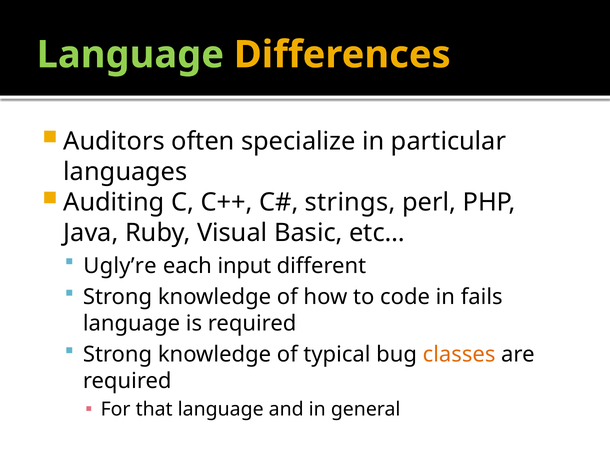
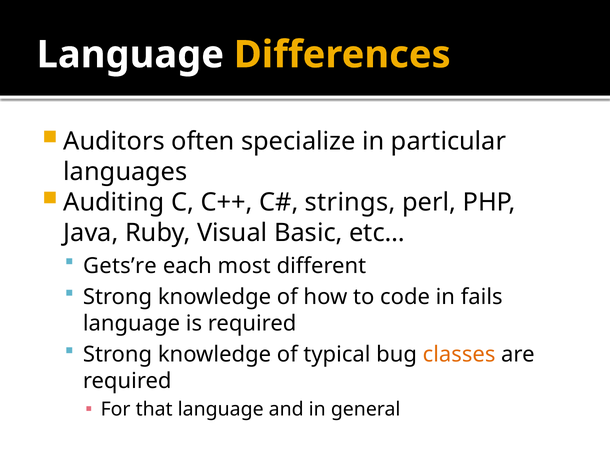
Language colour: light green -> white (130, 55)
Ugly’re: Ugly’re -> Gets’re (120, 266)
input: input -> most (244, 266)
